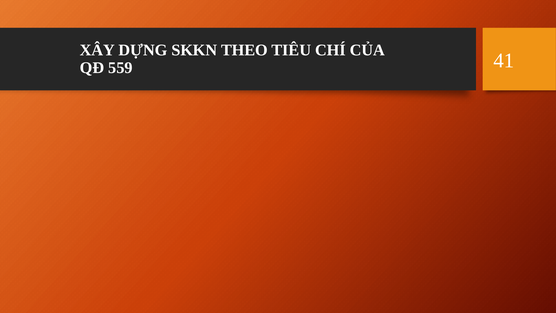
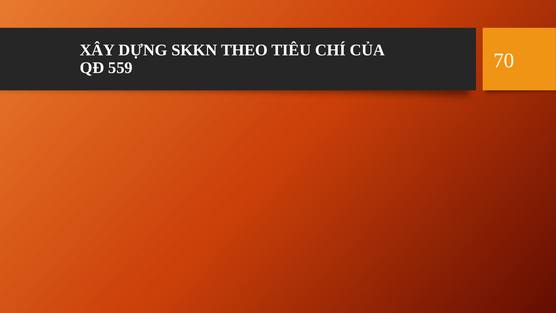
41: 41 -> 70 (504, 61)
